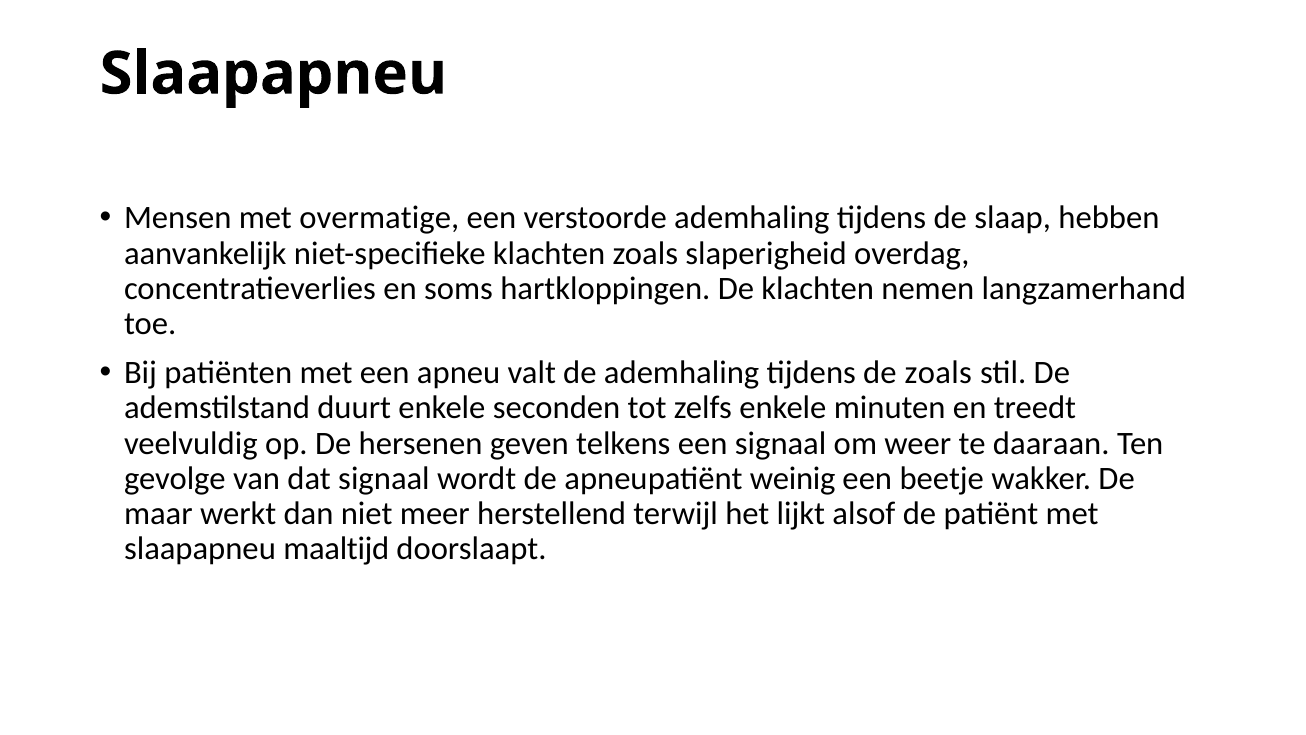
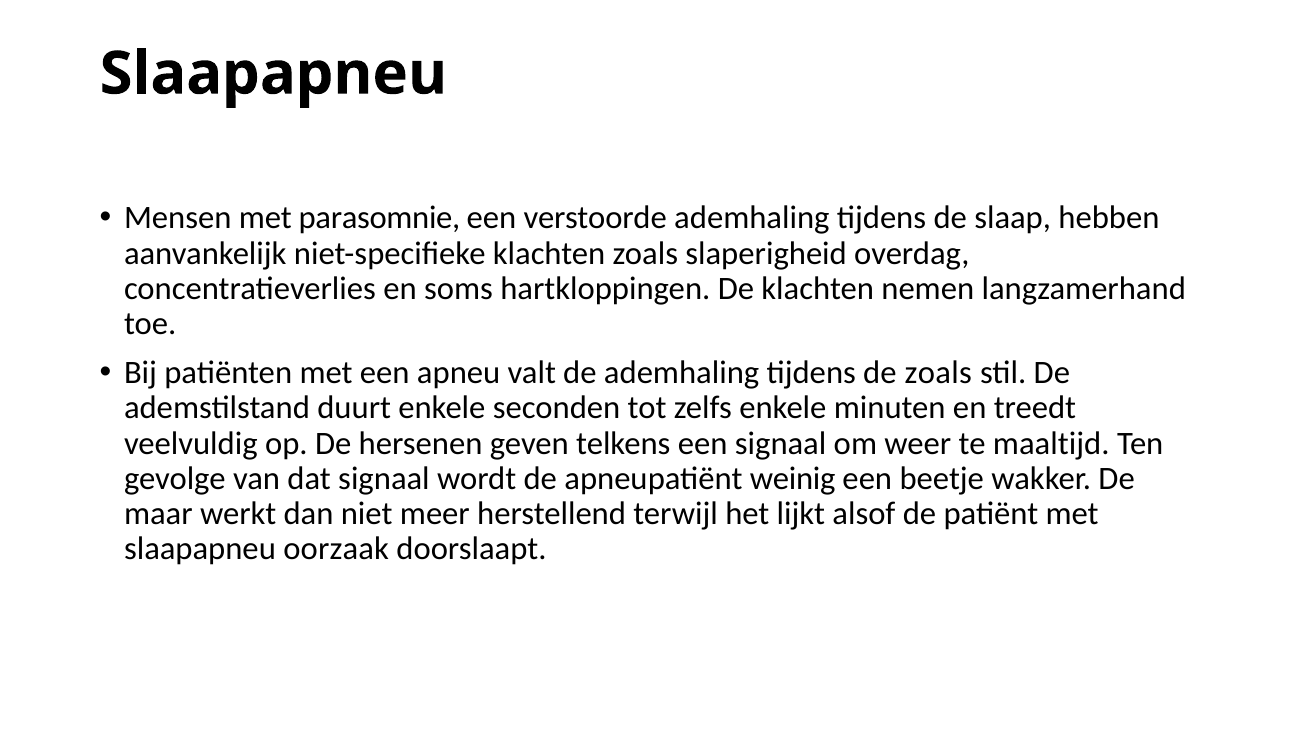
overmatige: overmatige -> parasomnie (379, 218)
daaraan: daaraan -> maaltijd (1051, 443)
maaltijd: maaltijd -> oorzaak (336, 549)
